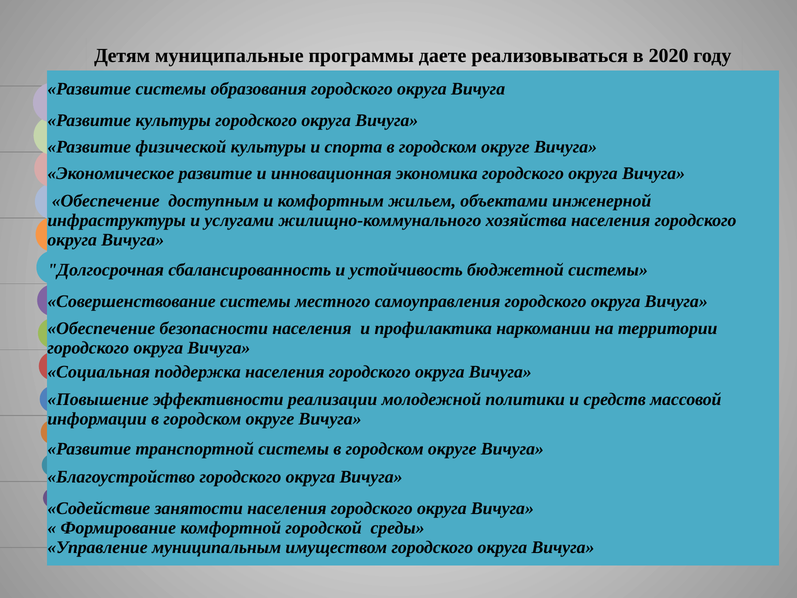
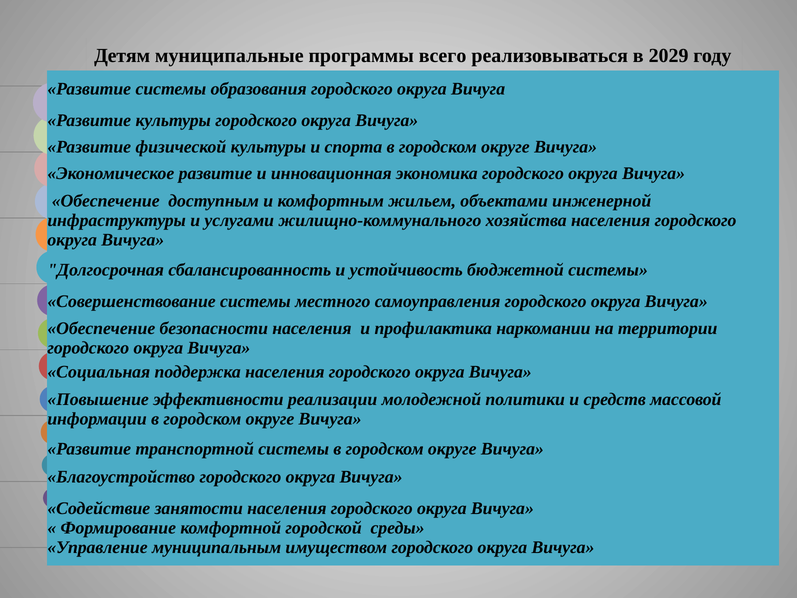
даете: даете -> всего (443, 56)
2020: 2020 -> 2029 (669, 56)
